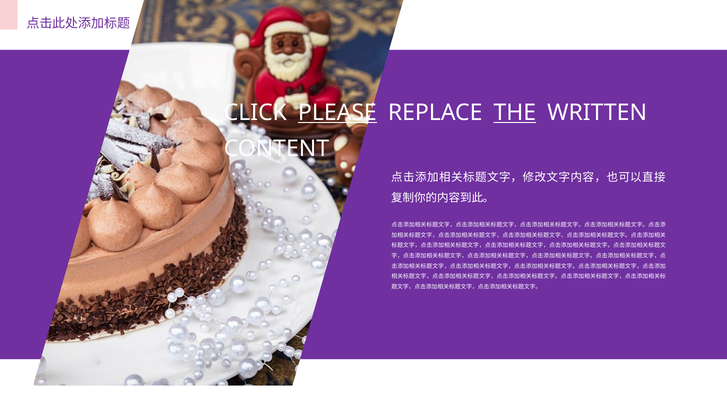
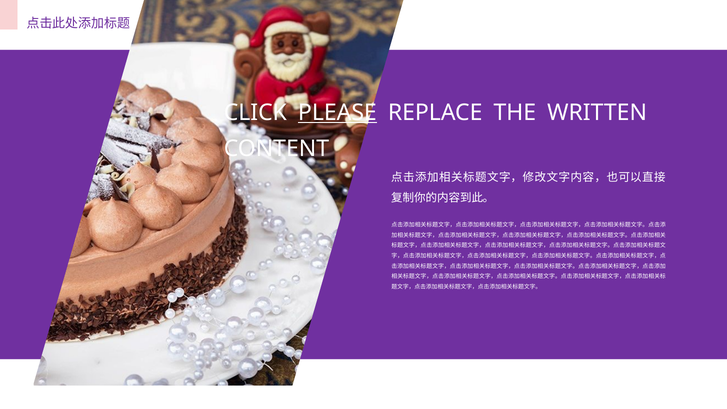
THE underline: present -> none (515, 113)
